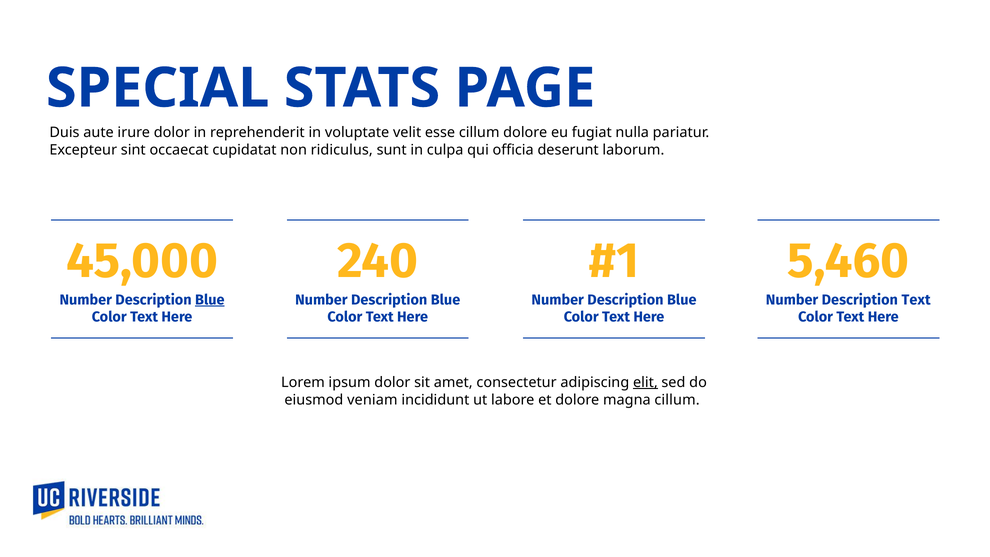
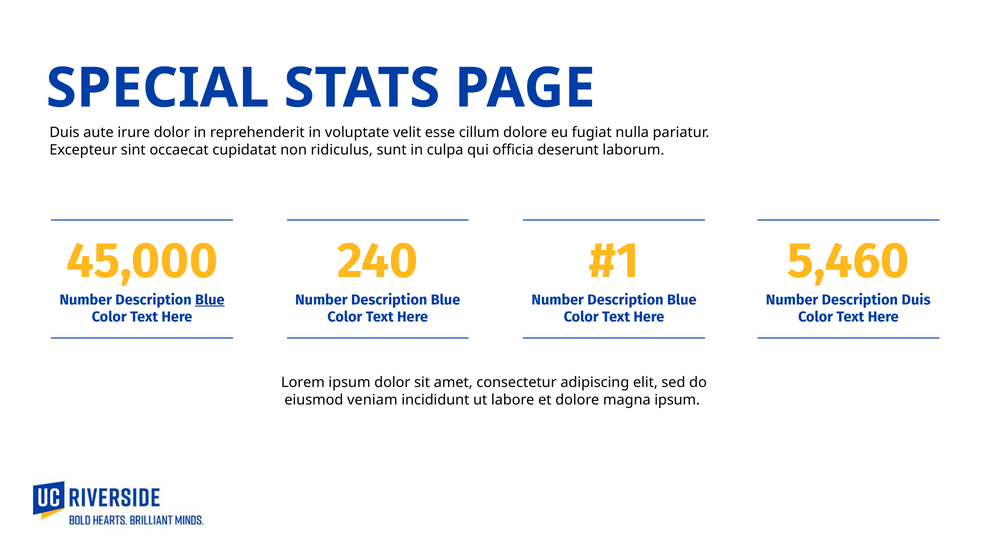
Description Text: Text -> Duis (916, 300)
elit underline: present -> none (645, 382)
magna cillum: cillum -> ipsum (677, 400)
